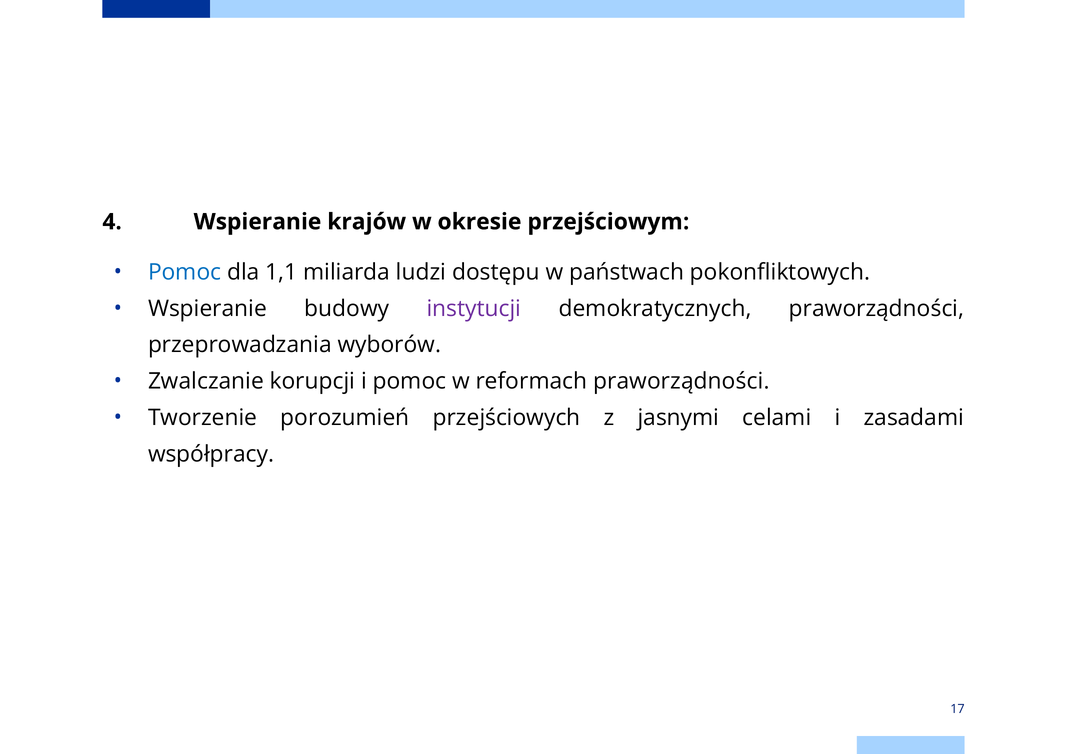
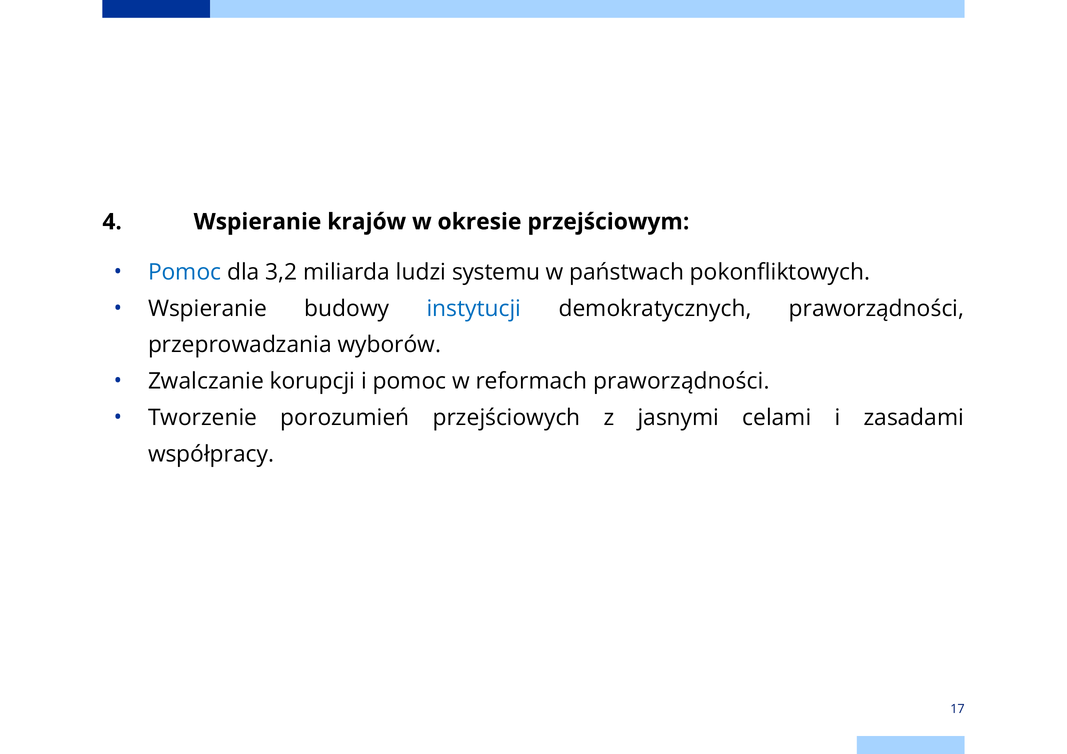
1,1: 1,1 -> 3,2 (281, 272)
dostępu: dostępu -> systemu (496, 272)
instytucji colour: purple -> blue (474, 309)
